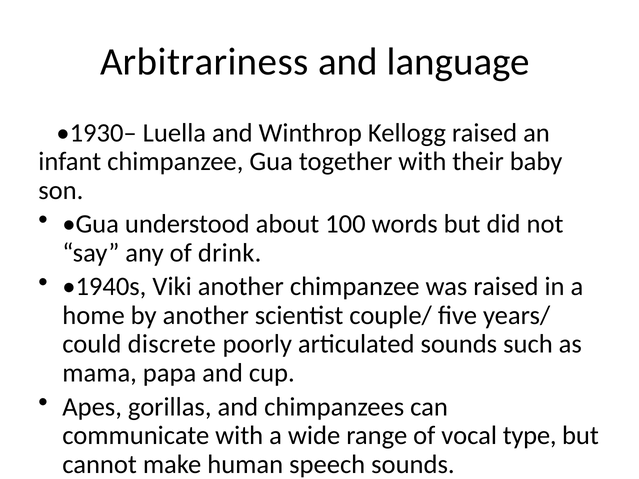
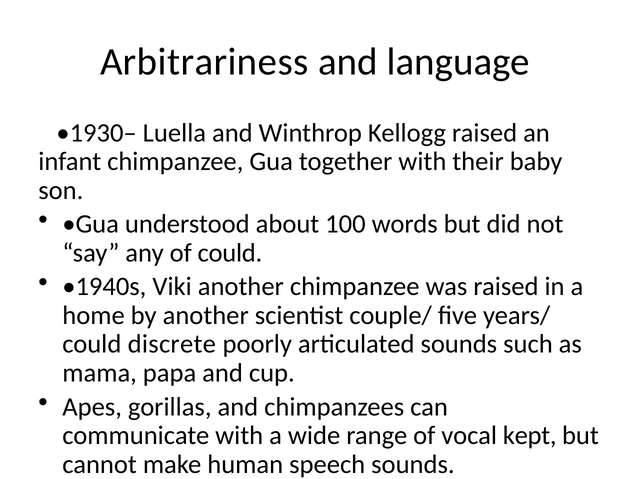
of drink: drink -> could (230, 253)
type: type -> kept (530, 436)
